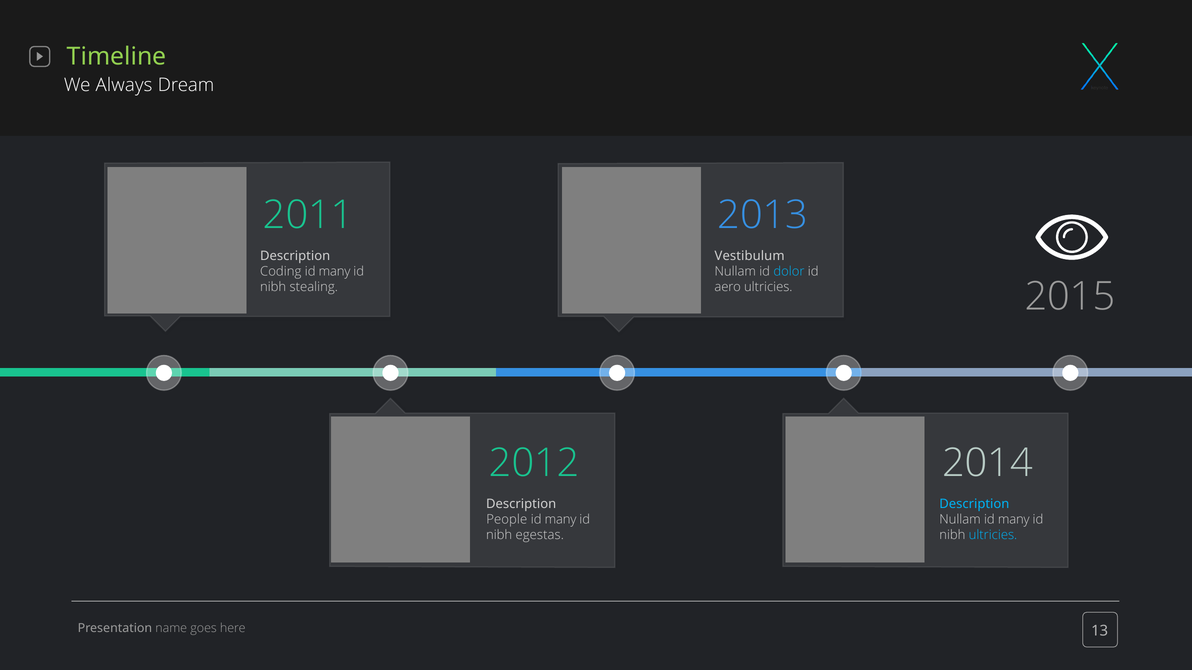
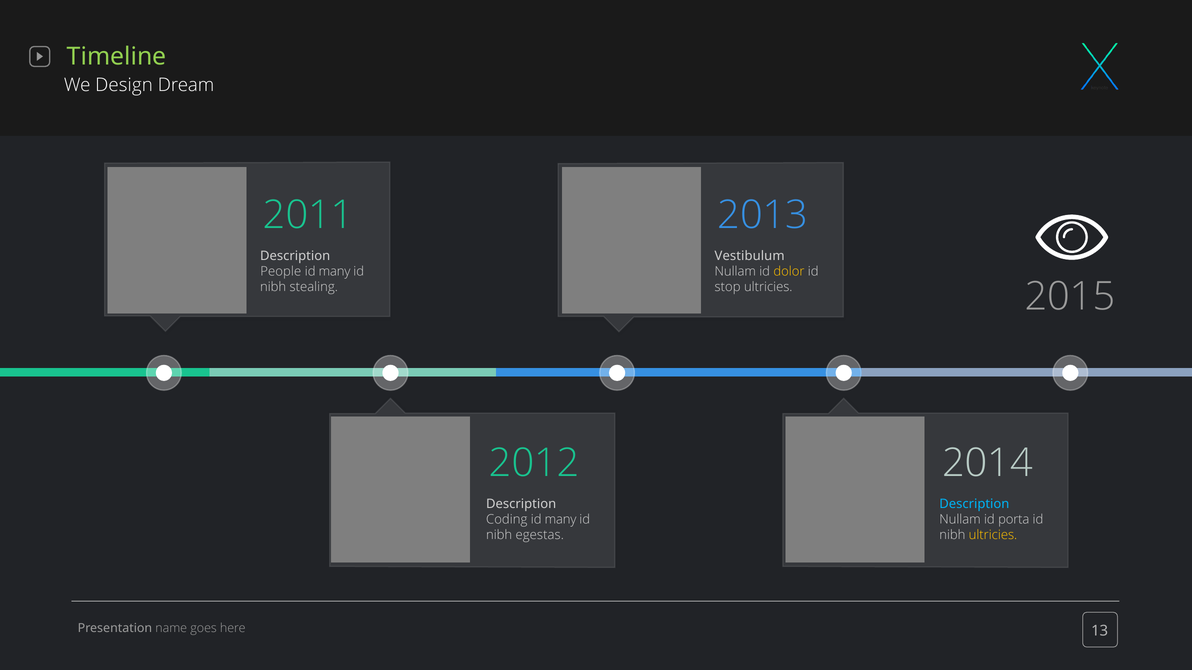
Always: Always -> Design (124, 85)
Coding: Coding -> People (281, 272)
dolor colour: light blue -> yellow (789, 272)
aero: aero -> stop (728, 287)
People: People -> Coding (507, 520)
Nullam id many: many -> porta (1014, 520)
ultricies colour: light blue -> yellow (993, 536)
